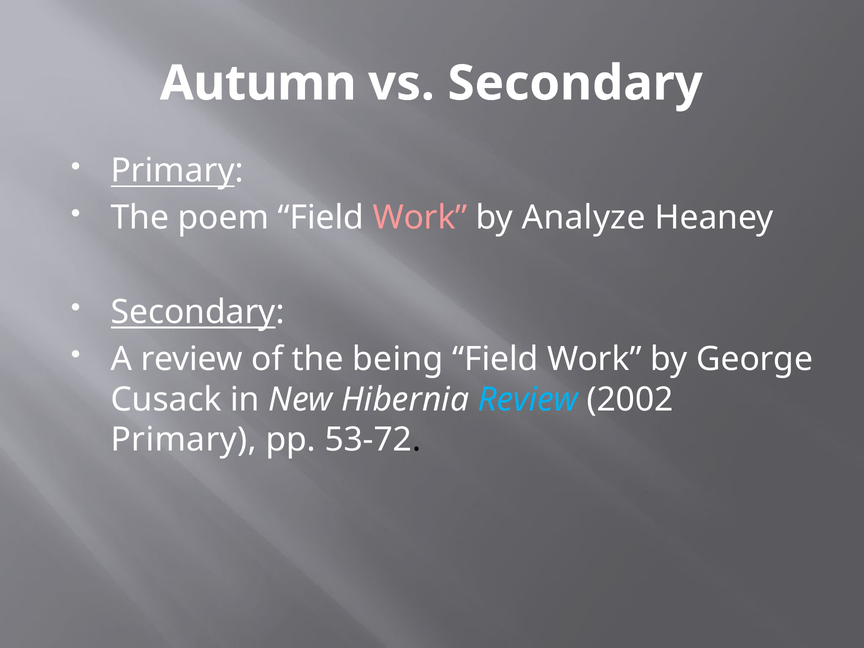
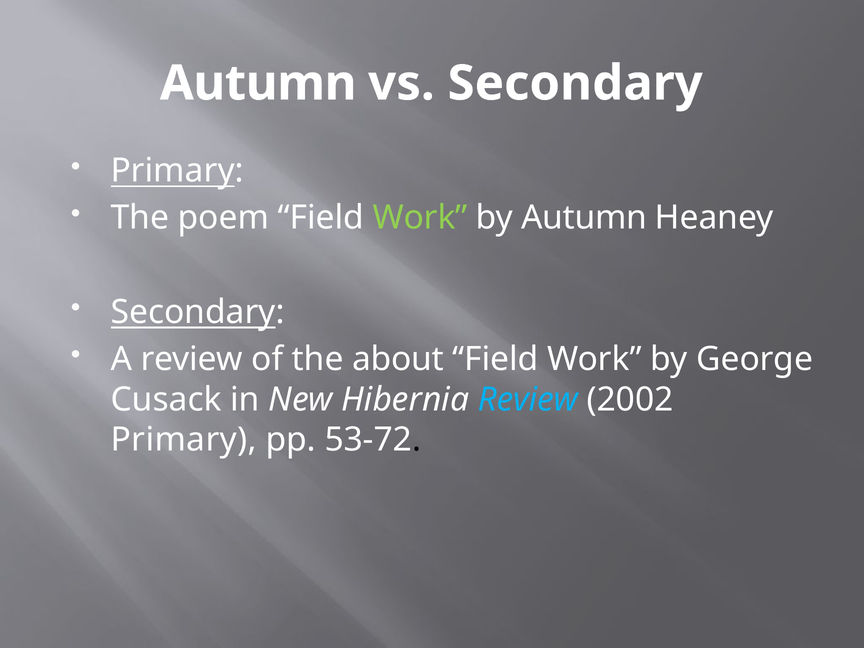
Work colour: pink -> light green (420, 218)
by Analyze: Analyze -> Autumn (584, 218)
being: being -> about (398, 359)
